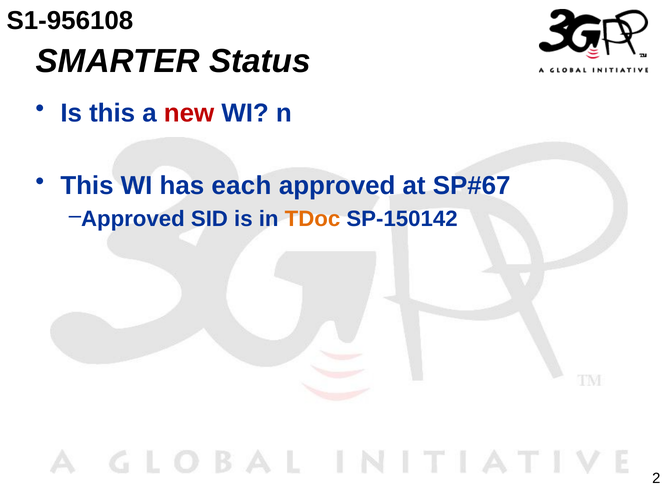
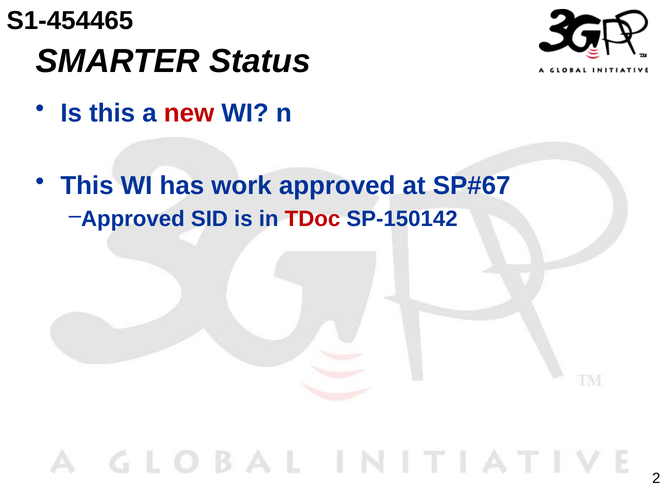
S1-956108: S1-956108 -> S1-454465 (70, 21)
each: each -> work (242, 186)
TDoc colour: orange -> red (312, 219)
